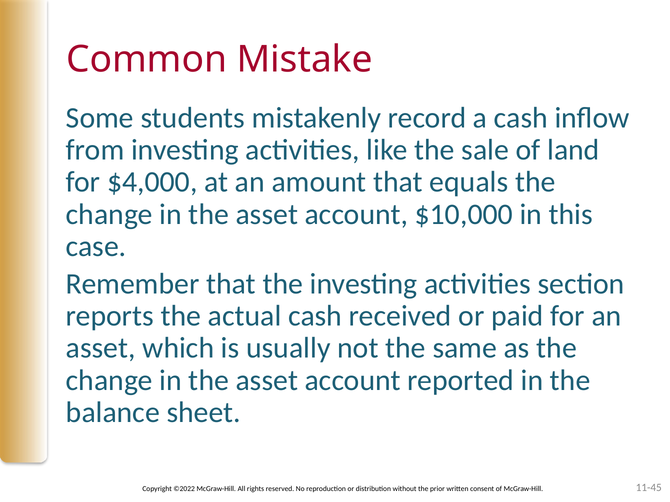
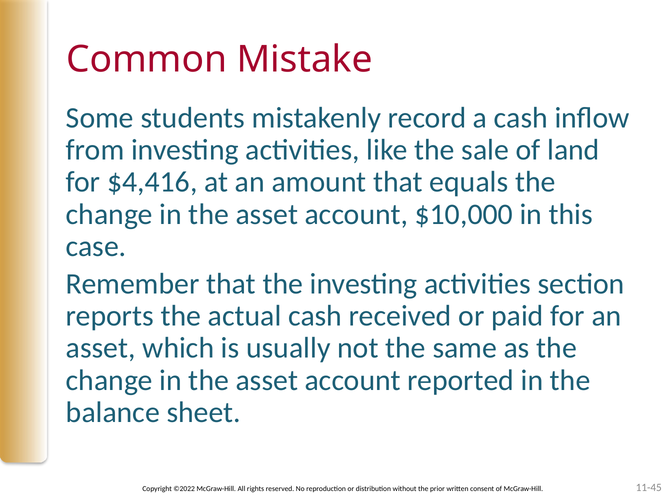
$4,000: $4,000 -> $4,416 (152, 182)
